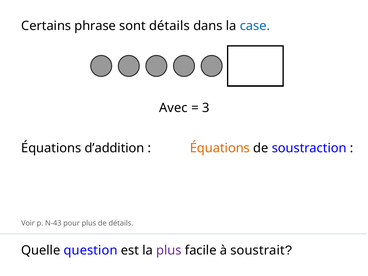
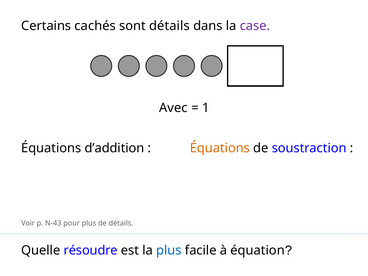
phrase: phrase -> cachés (95, 26)
case colour: blue -> purple (255, 26)
3: 3 -> 1 (206, 108)
question: question -> résoudre (91, 250)
plus colour: purple -> blue (169, 250)
soustrait: soustrait -> équation (258, 250)
